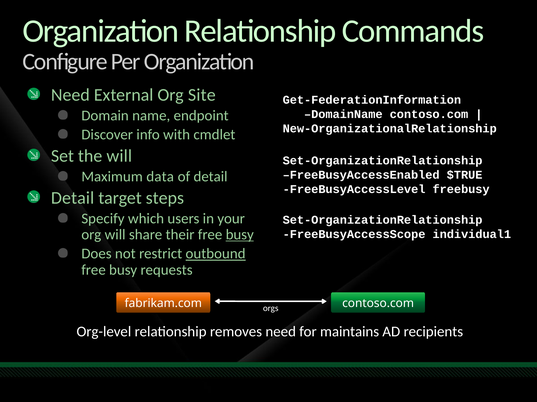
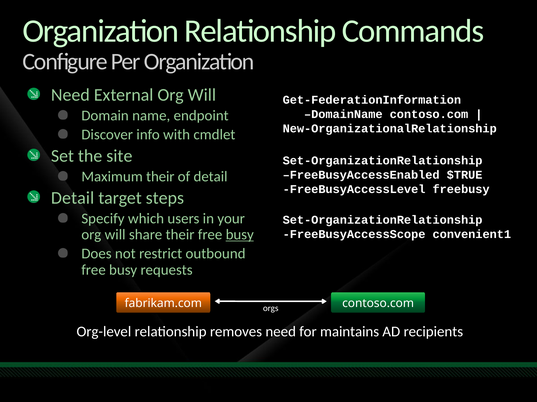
External Org Site: Site -> Will (202, 95)
the will: will -> site (119, 156)
Maximum data: data -> their (160, 177)
individual1: individual1 -> convenient1 (472, 235)
outbound underline: present -> none (216, 254)
